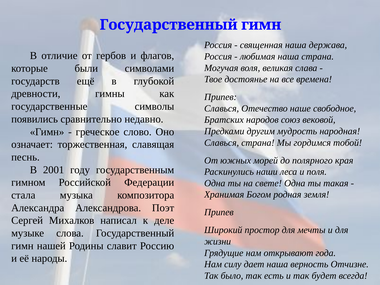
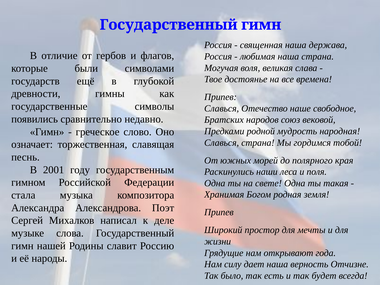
другим: другим -> родной (261, 131)
